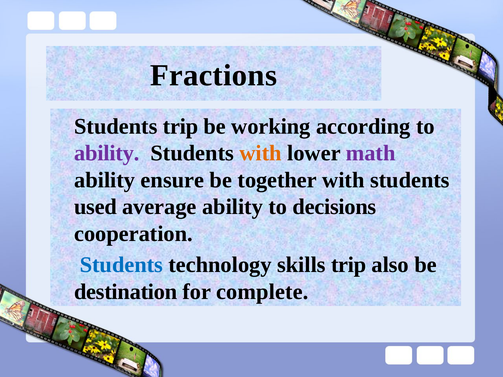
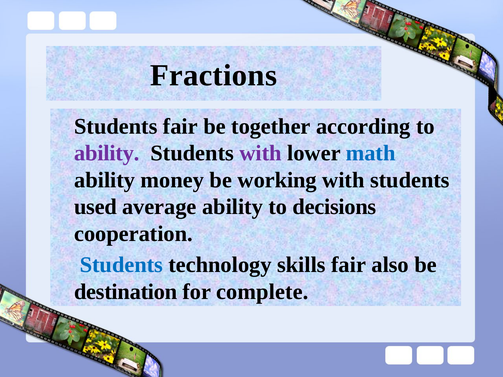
Students trip: trip -> fair (180, 126)
working: working -> together (271, 126)
with colour: orange -> purple (261, 153)
math colour: purple -> blue (371, 153)
ensure: ensure -> money (172, 180)
together: together -> working (277, 180)
skills trip: trip -> fair (349, 265)
